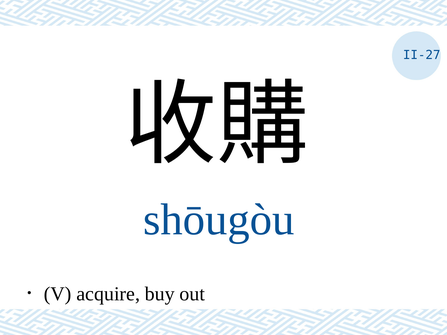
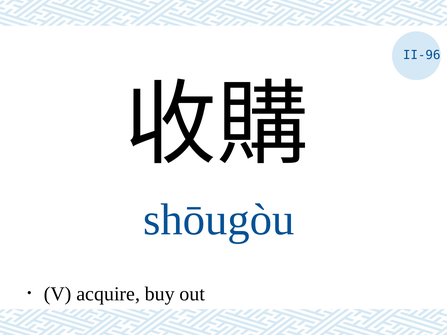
II-27: II-27 -> II-96 (422, 55)
